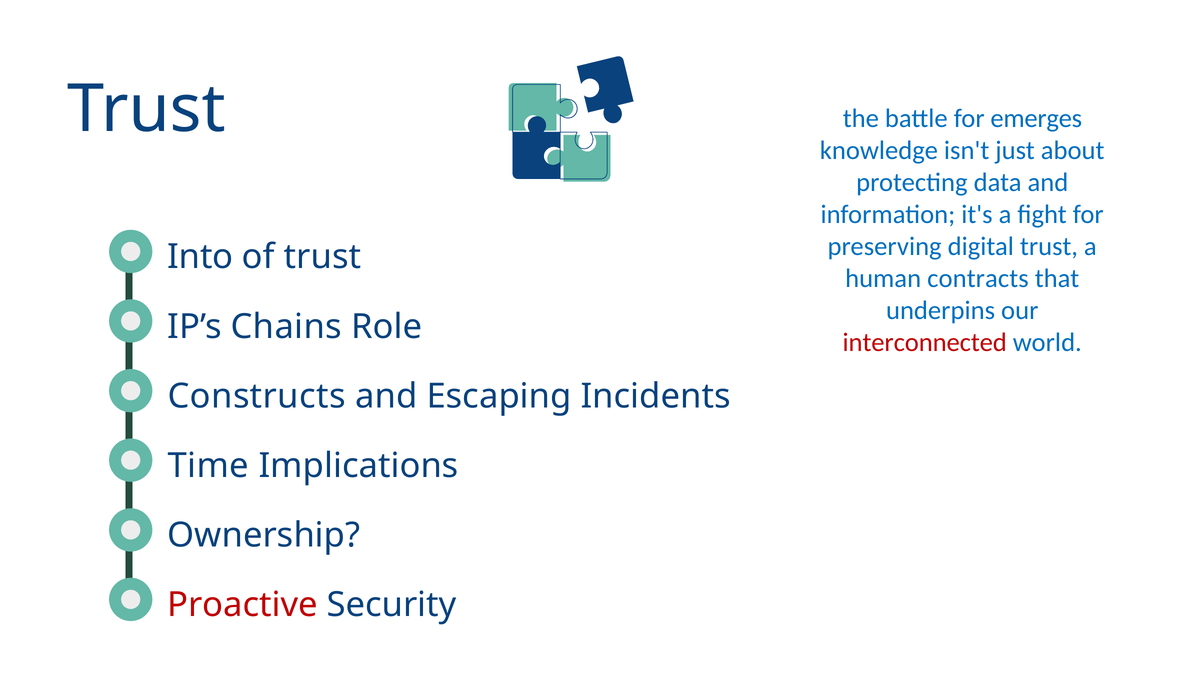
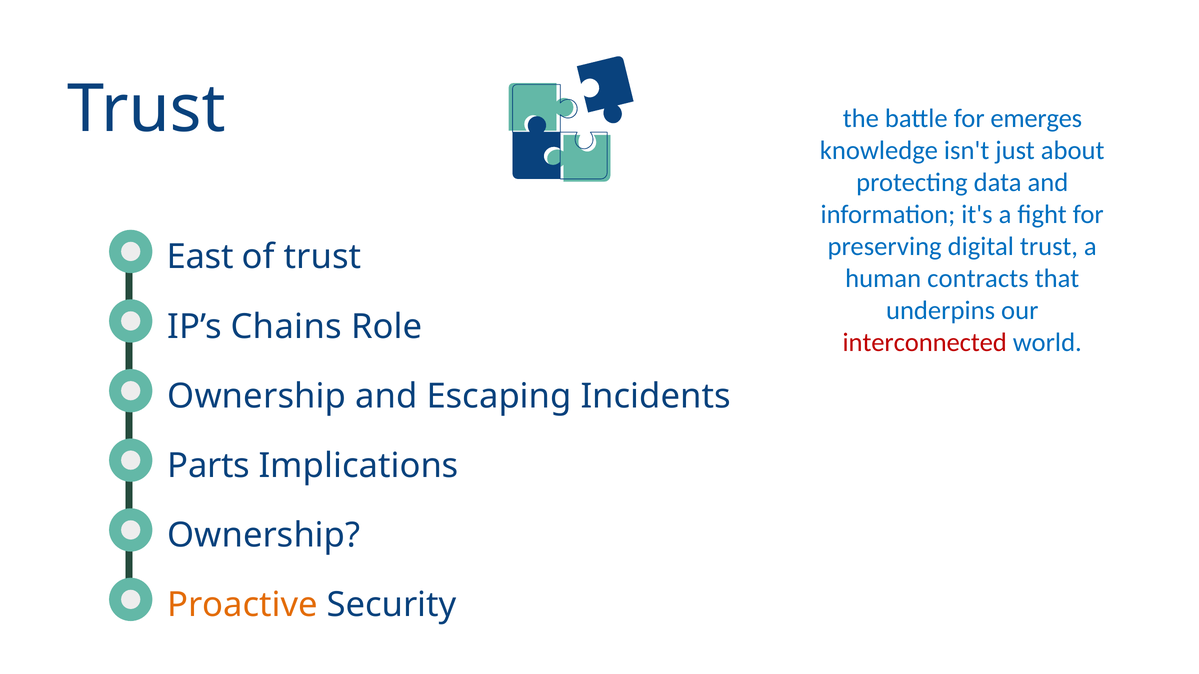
Into: Into -> East (200, 257)
Constructs: Constructs -> Ownership (257, 397)
Time: Time -> Parts (209, 466)
Proactive colour: red -> orange (243, 605)
